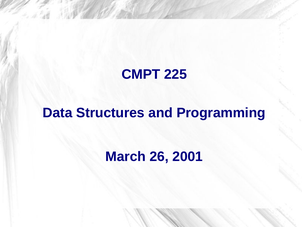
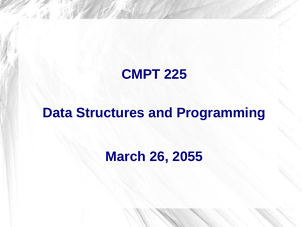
2001: 2001 -> 2055 (188, 156)
